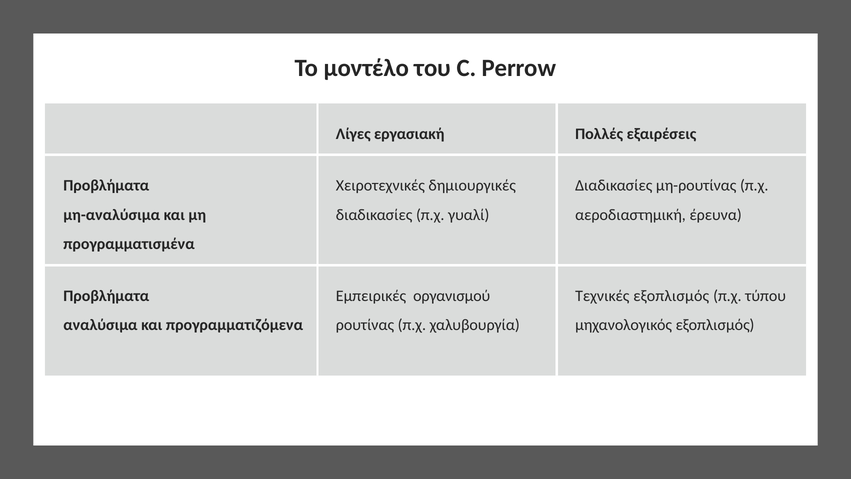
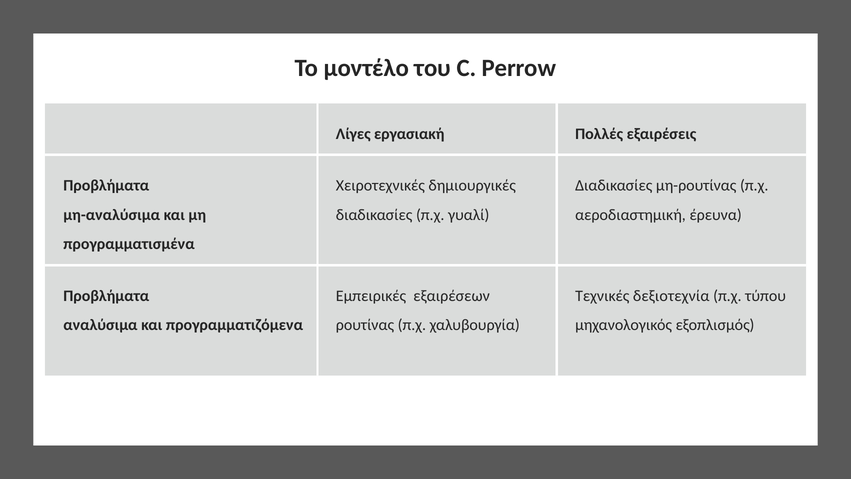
οργανισμού: οργανισμού -> εξαιρέσεων (452, 296)
Τεχνικές εξοπλισμός: εξοπλισμός -> δεξιοτεχνία (671, 296)
